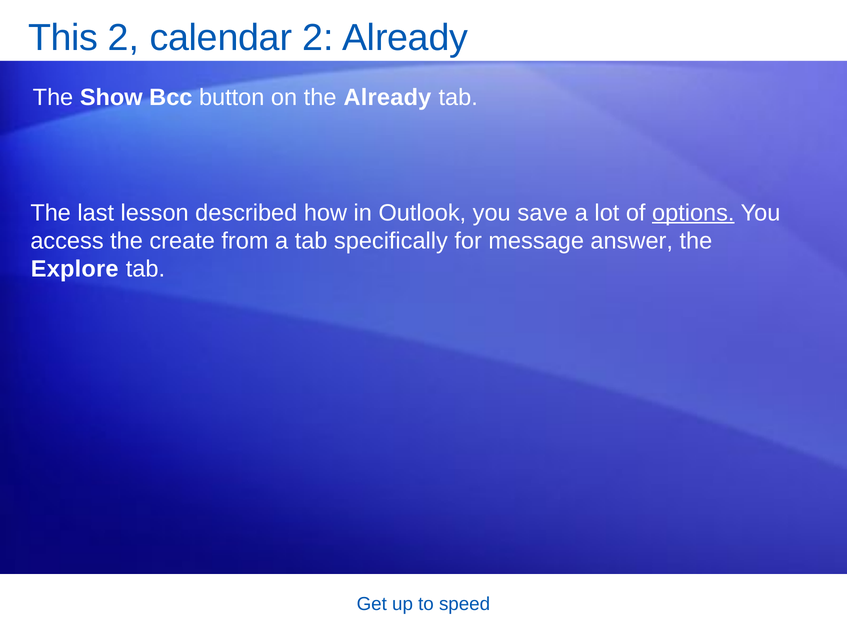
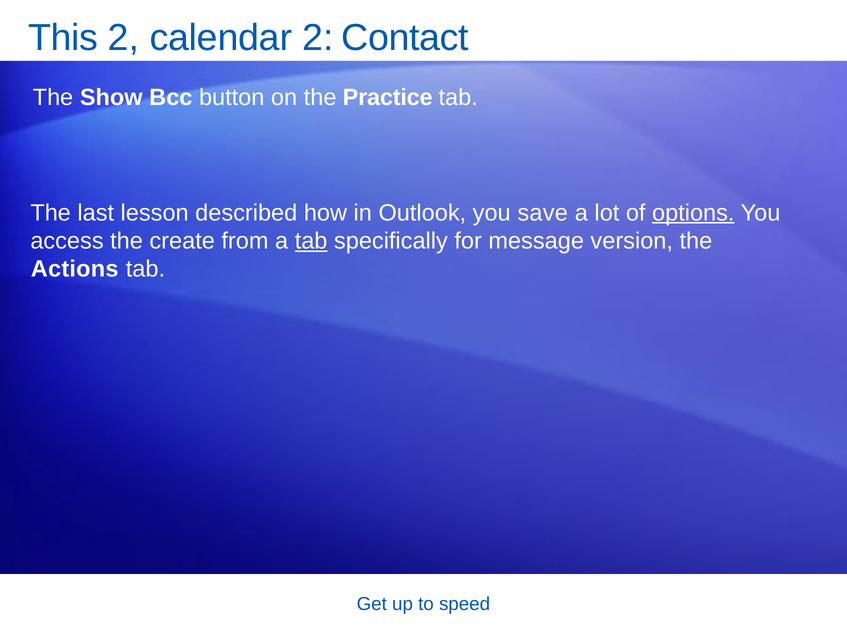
2 Already: Already -> Contact (405, 38)
the Already: Already -> Practice (388, 98)
tab underline: none -> present (311, 241)
answer: answer -> version (632, 241)
Explore: Explore -> Actions (75, 269)
